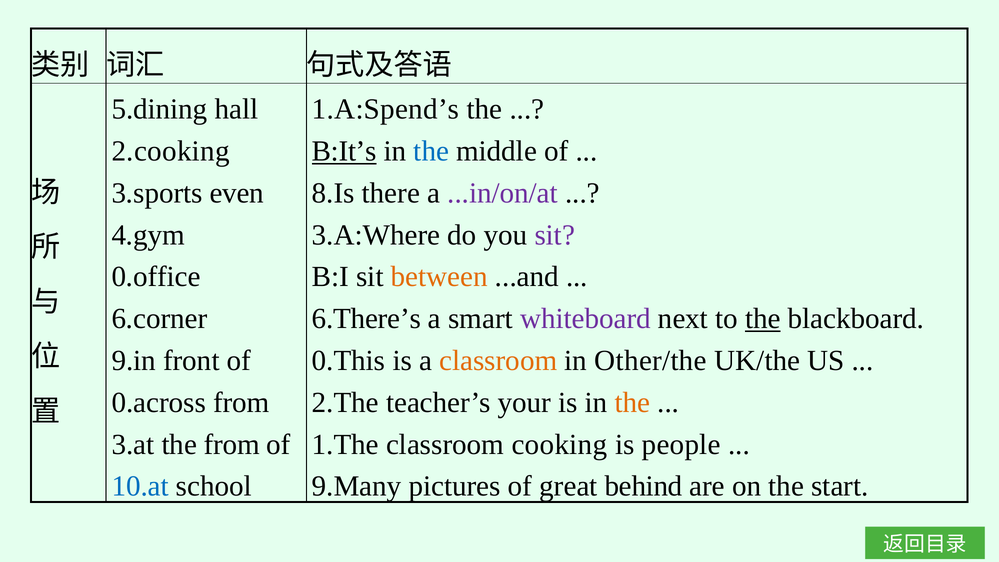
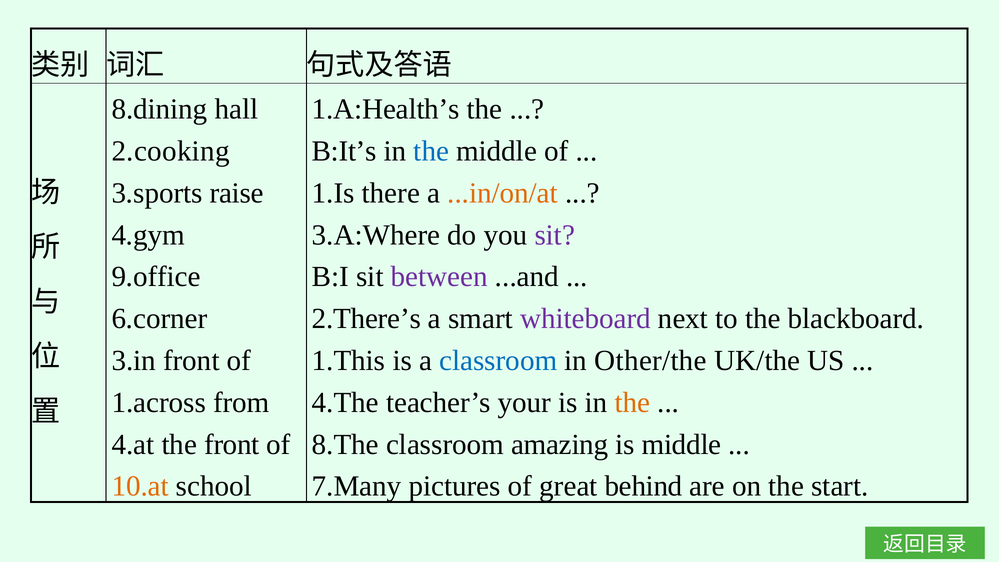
5.dining: 5.dining -> 8.dining (160, 109)
1.A:Spend’s: 1.A:Spend’s -> 1.A:Health’s (386, 109)
B:It’s underline: present -> none (344, 151)
even: even -> raise (237, 193)
8.Is: 8.Is -> 1.Is (333, 193)
...in/on/at colour: purple -> orange (503, 193)
0.office: 0.office -> 9.office (156, 277)
between colour: orange -> purple (439, 277)
6.There’s: 6.There’s -> 2.There’s (366, 319)
the underline: present -> none (763, 319)
9.in: 9.in -> 3.in (134, 361)
0.This: 0.This -> 1.This (349, 361)
classroom colour: orange -> blue (498, 361)
0.across: 0.across -> 1.across (159, 402)
2.The: 2.The -> 4.The (345, 402)
3.at: 3.at -> 4.at (133, 444)
the from: from -> front (232, 444)
1.The: 1.The -> 8.The (345, 444)
cooking: cooking -> amazing (560, 444)
is people: people -> middle (682, 444)
10.at colour: blue -> orange (140, 486)
9.Many: 9.Many -> 7.Many (357, 486)
